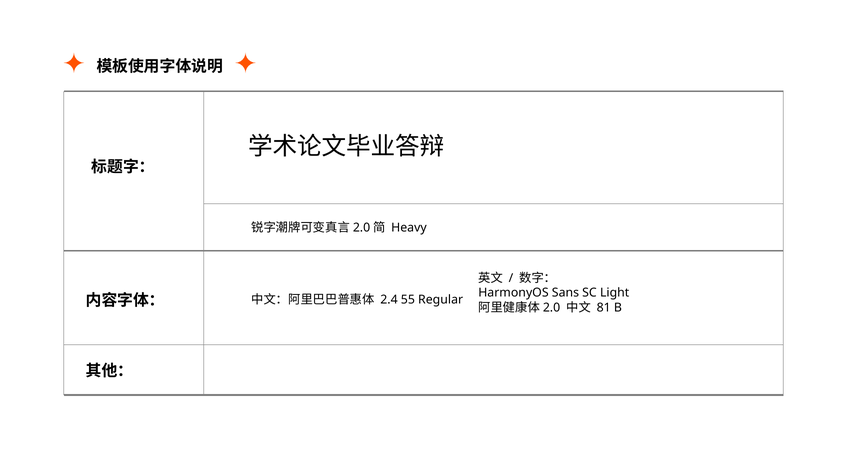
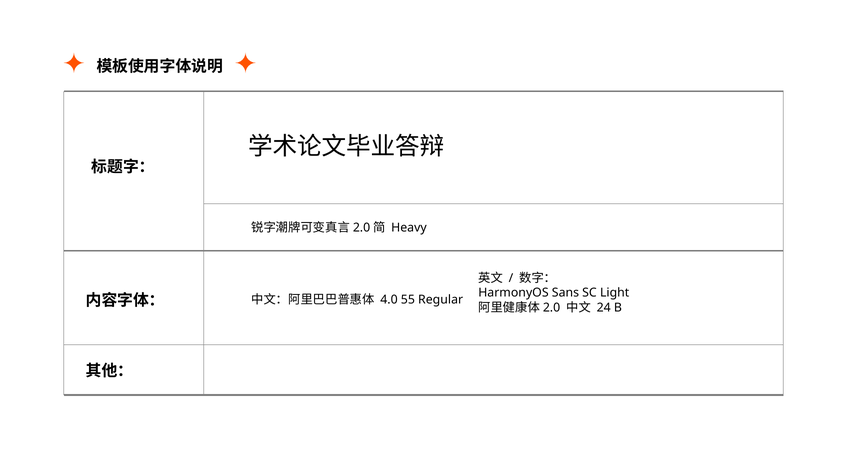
2.4: 2.4 -> 4.0 (389, 300)
81: 81 -> 24 (604, 308)
